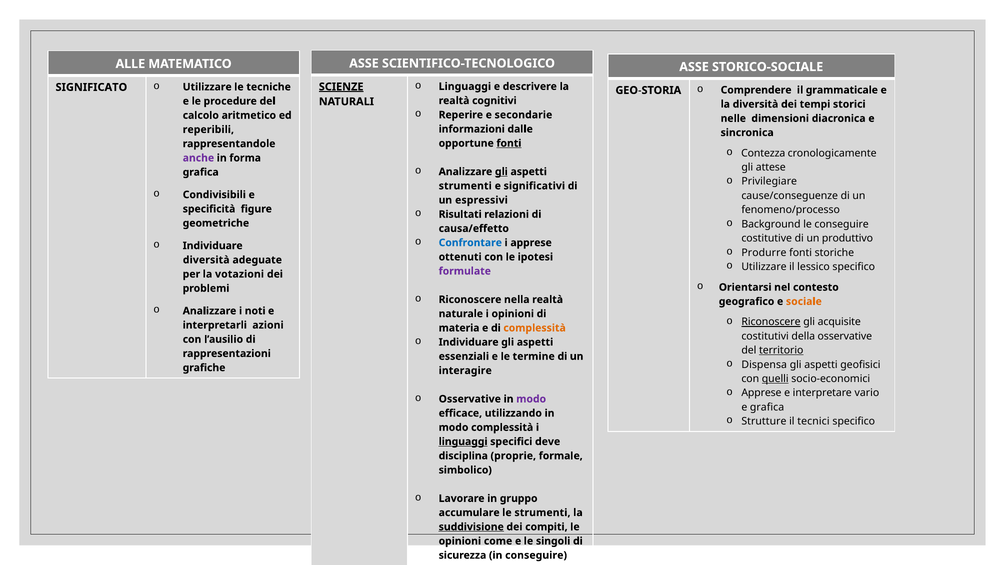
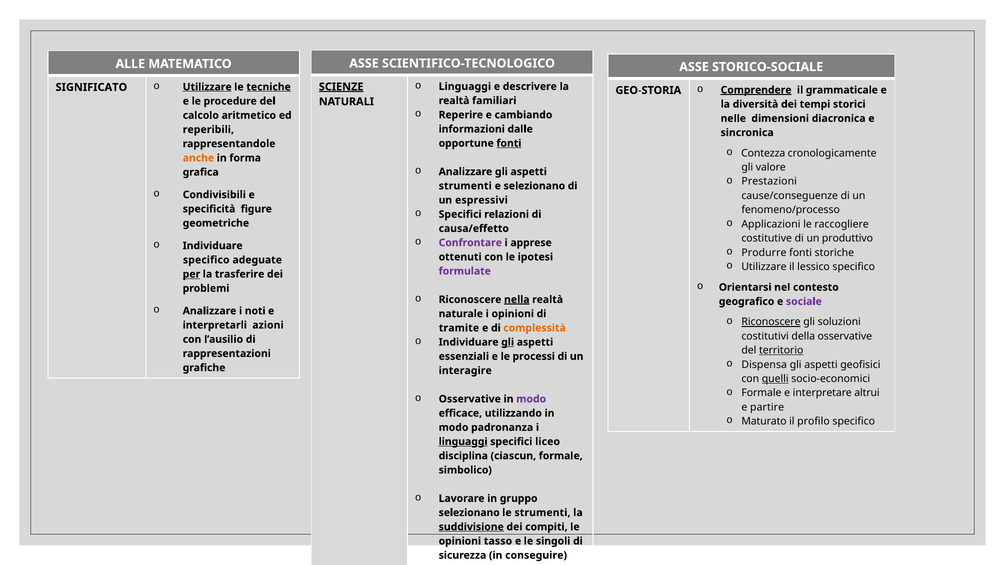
Utilizzare underline: none -> present (207, 87)
tecniche underline: none -> present (269, 87)
Comprendere underline: none -> present (756, 90)
cognitivi: cognitivi -> familiari (494, 101)
secondarie: secondarie -> cambiando (523, 115)
anche colour: purple -> orange (198, 158)
attese: attese -> valore (771, 167)
gli underline: present -> none (501, 172)
Privilegiare: Privilegiare -> Prestazioni (769, 182)
e significativi: significativi -> selezionano (534, 186)
Risultati: Risultati -> Specifici (460, 214)
Background: Background -> Applicazioni (771, 224)
le conseguire: conseguire -> raccogliere (842, 224)
Confrontare colour: blue -> purple (470, 243)
diversità: diversità -> specifico (206, 260)
per underline: none -> present (191, 274)
votazioni: votazioni -> trasferire (240, 274)
nella underline: none -> present (517, 300)
sociale colour: orange -> purple (804, 302)
acquisite: acquisite -> soluzioni (839, 322)
materia: materia -> tramite (459, 328)
gli underline: none -> present (508, 342)
termine: termine -> processi (534, 357)
Apprese: Apprese -> Formale (761, 393)
vario: vario -> altrui (867, 393)
e grafica: grafica -> partire (767, 407)
Strutture: Strutture -> Maturato (764, 422)
tecnici: tecnici -> profilo (813, 422)
modo complessità: complessità -> padronanza (502, 428)
deve: deve -> liceo (548, 442)
proprie: proprie -> ciascun (513, 456)
accumulare: accumulare -> selezionano (469, 513)
come: come -> tasso (498, 541)
